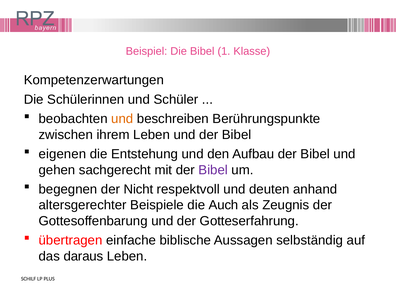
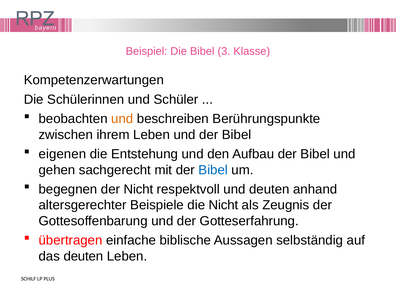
1: 1 -> 3 (224, 51)
Bibel colour: purple -> blue (213, 170)
die Auch: Auch -> Nicht (223, 205)
das daraus: daraus -> deuten (83, 256)
